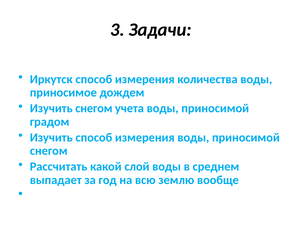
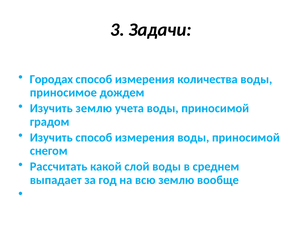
Иркутск: Иркутск -> Городах (51, 79)
Изучить снегом: снегом -> землю (94, 108)
